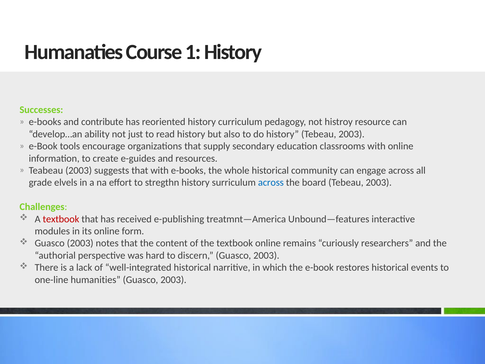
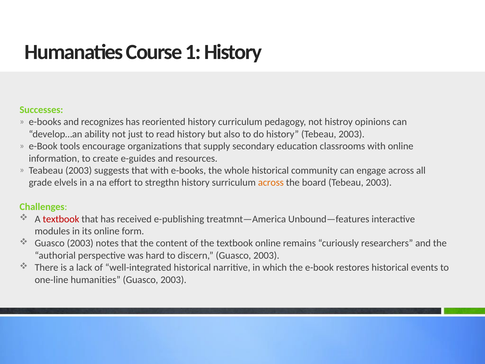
contribute: contribute -> recognizes (102, 122)
resource: resource -> opinions (373, 122)
across colour: blue -> orange (271, 183)
